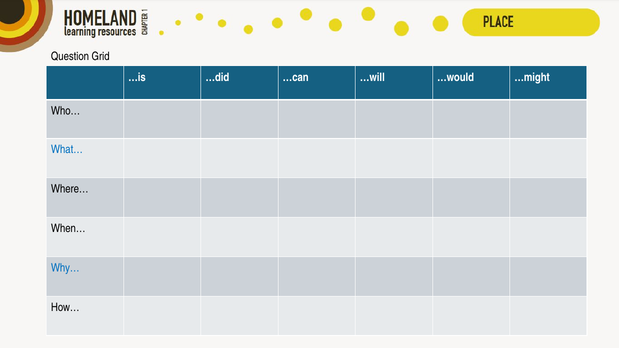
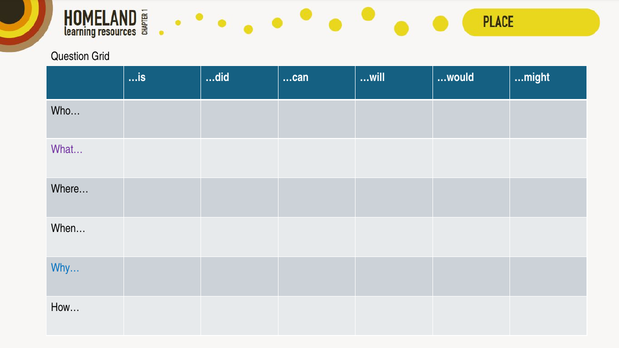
What… colour: blue -> purple (67, 150)
